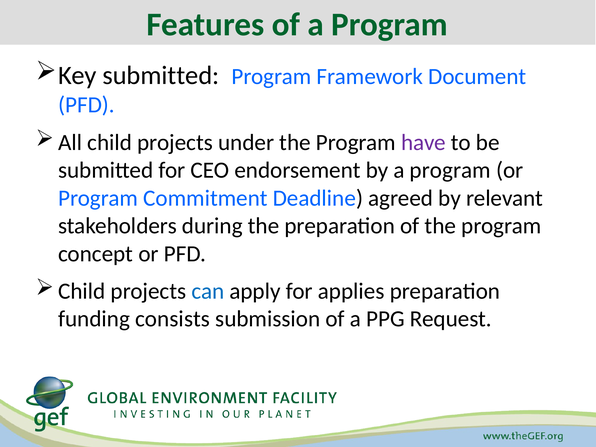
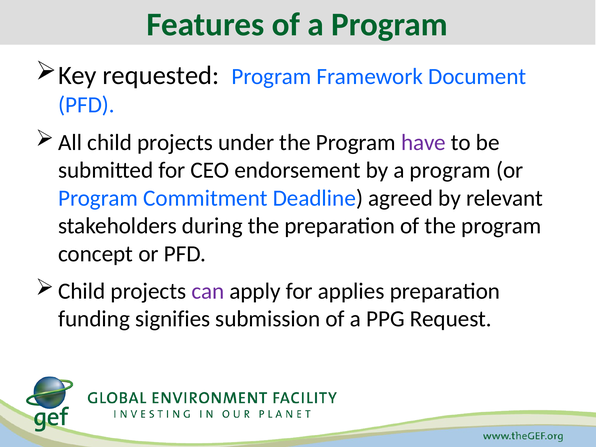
Key submitted: submitted -> requested (161, 75)
can colour: blue -> purple (208, 291)
consists: consists -> signifies (173, 319)
